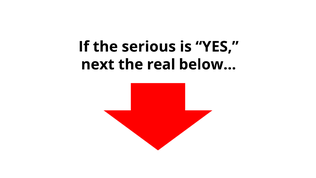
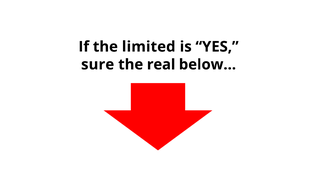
serious: serious -> limited (149, 47)
next: next -> sure (98, 64)
